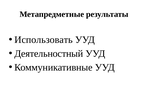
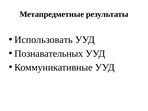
Деятельностный: Деятельностный -> Познавательных (49, 54)
